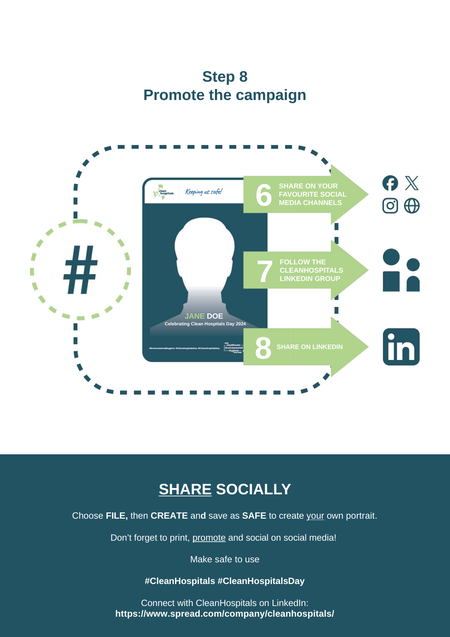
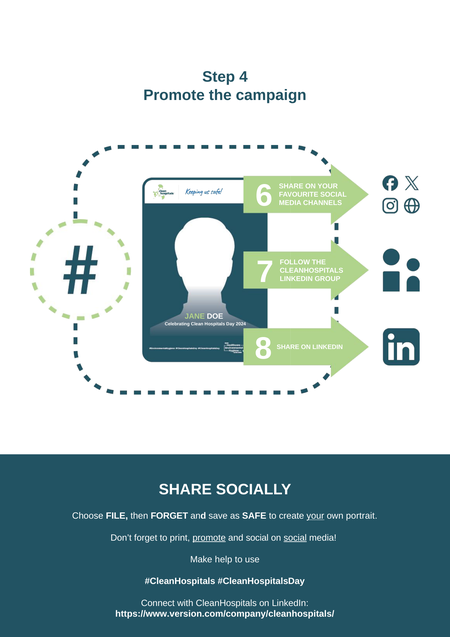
Step 8: 8 -> 4 (243, 77)
SHARE underline: present -> none (185, 489)
then CREATE: CREATE -> FORGET (169, 515)
social underline: none -> present (295, 537)
Make safe: safe -> help (224, 559)
https://www.spread.com/company/cleanhospitals/: https://www.spread.com/company/cleanhospitals/ -> https://www.version.com/company/cleanhospitals/ (225, 613)
